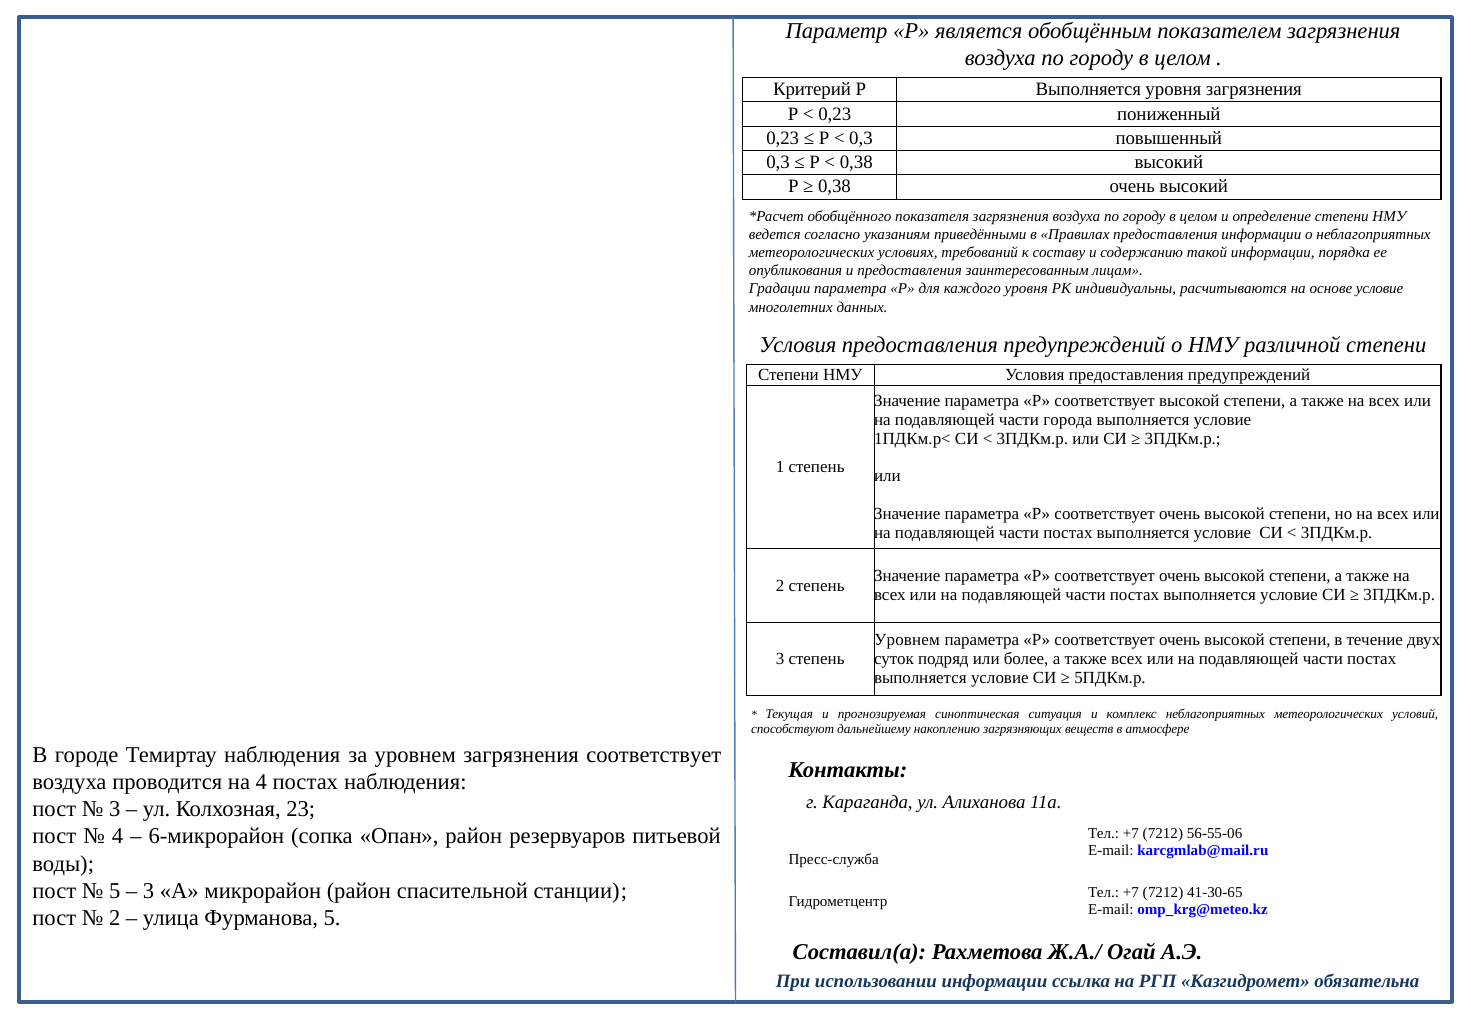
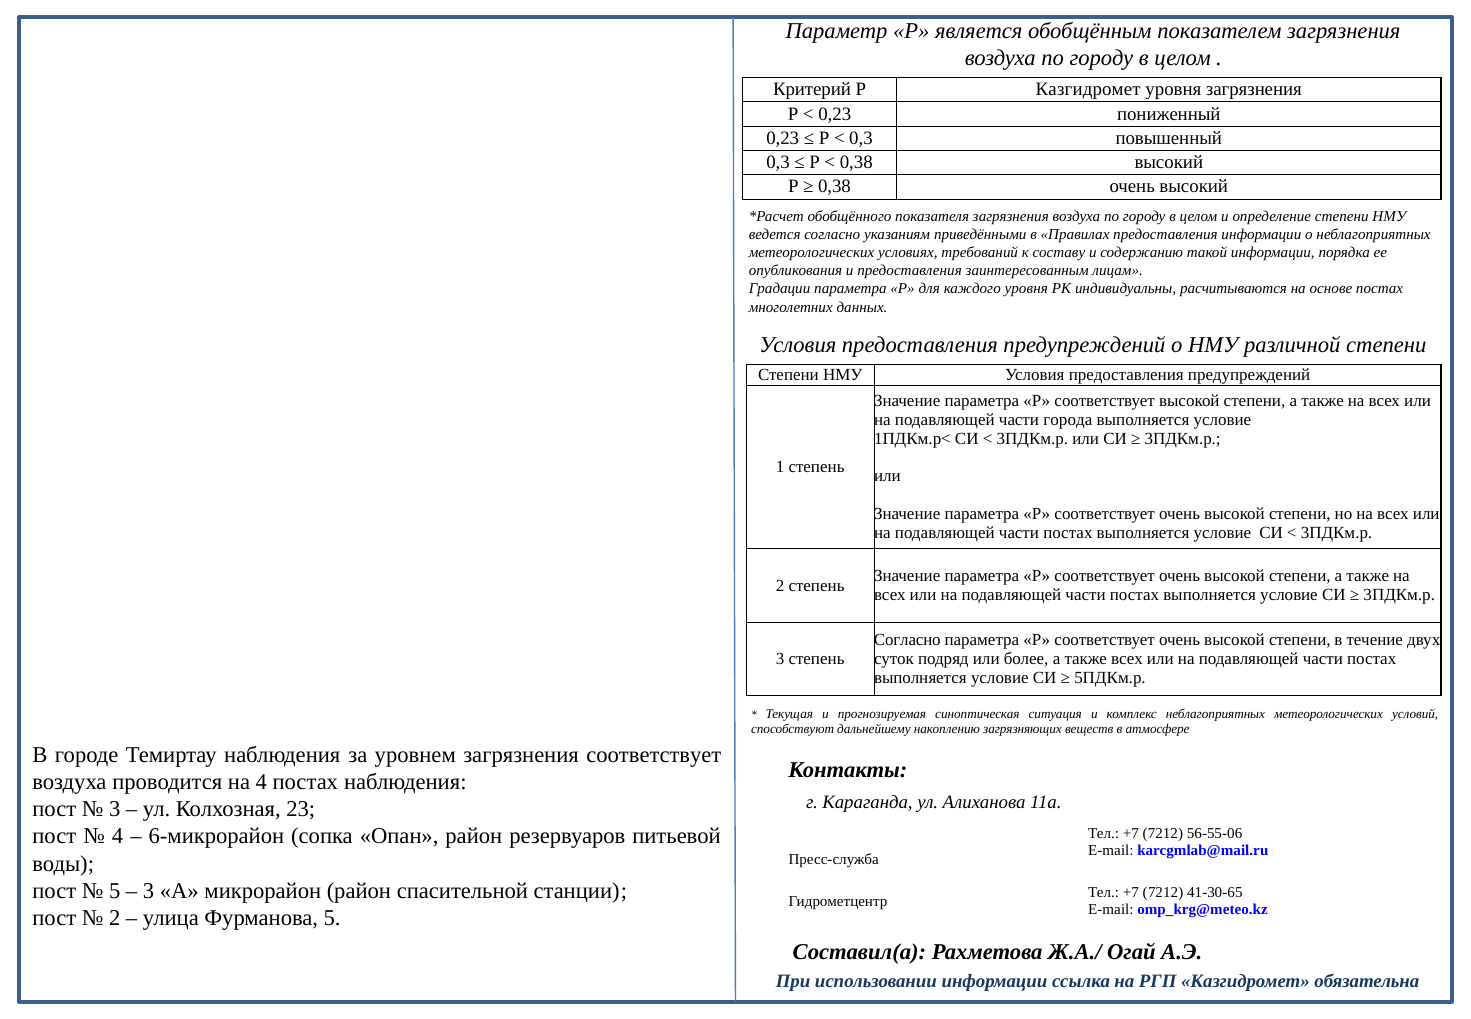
Р Выполняется: Выполняется -> Казгидромет (1088, 89)
основе условие: условие -> постах (1380, 289)
Уровнем: Уровнем -> Согласно (907, 640)
